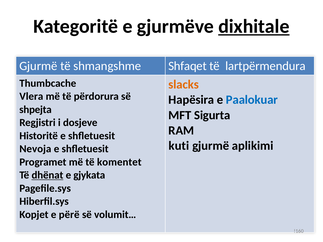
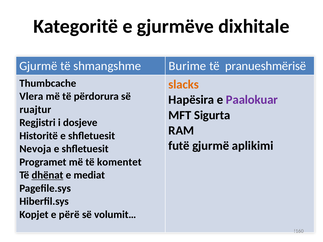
dixhitale underline: present -> none (254, 26)
Shfaqet: Shfaqet -> Burime (187, 66)
lartpërmendura: lartpërmendura -> pranueshmërisë (266, 66)
Paalokuar colour: blue -> purple (252, 100)
shpejta: shpejta -> ruajtur (35, 110)
kuti: kuti -> futë (179, 146)
gjykata: gjykata -> mediat (89, 175)
